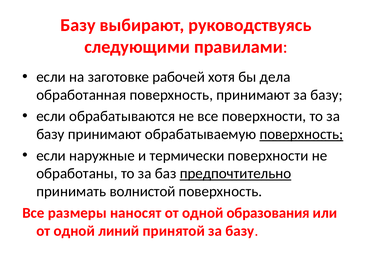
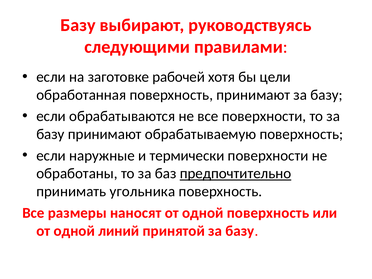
дела: дела -> цели (275, 77)
поверхность underline: present -> none (301, 134)
волнистой: волнистой -> угольника (142, 192)
одной образования: образования -> поверхность (268, 213)
